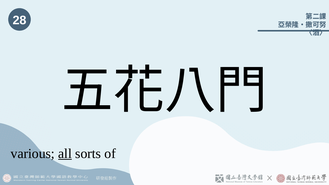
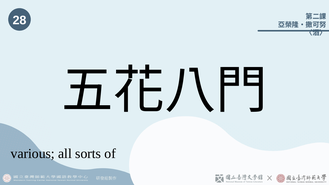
all underline: present -> none (65, 154)
